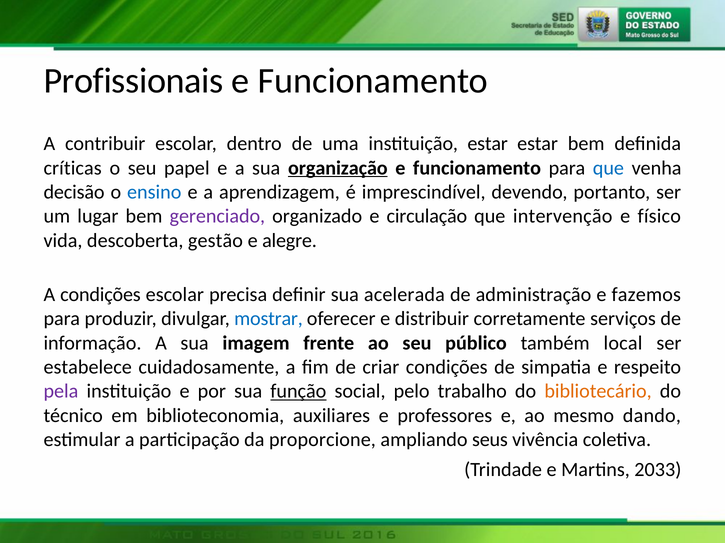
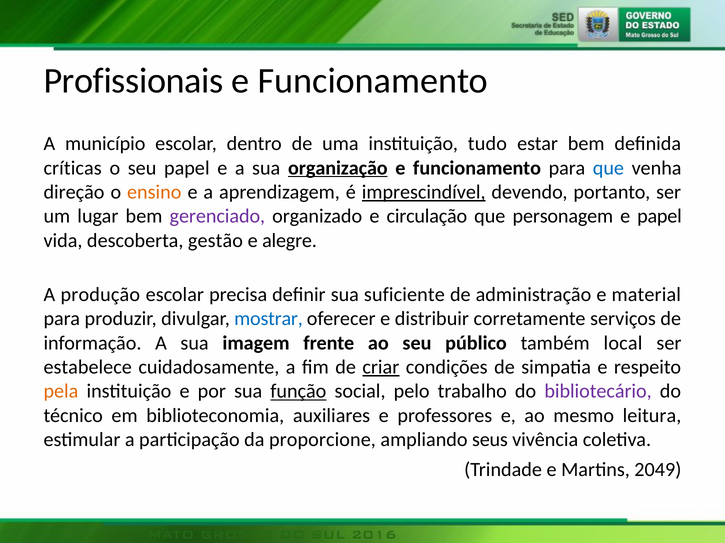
contribuir: contribuir -> município (105, 144)
instituição estar: estar -> tudo (487, 144)
decisão: decisão -> direção (74, 192)
ensino colour: blue -> orange (154, 192)
imprescindível underline: none -> present (424, 192)
intervenção: intervenção -> personagem (563, 217)
e físico: físico -> papel (659, 217)
A condições: condições -> produção (100, 295)
acelerada: acelerada -> suficiente (404, 295)
fazemos: fazemos -> material (646, 295)
criar underline: none -> present (381, 368)
pela colour: purple -> orange (61, 392)
bibliotecário colour: orange -> purple (598, 392)
dando: dando -> leitura (652, 416)
2033: 2033 -> 2049 (658, 470)
